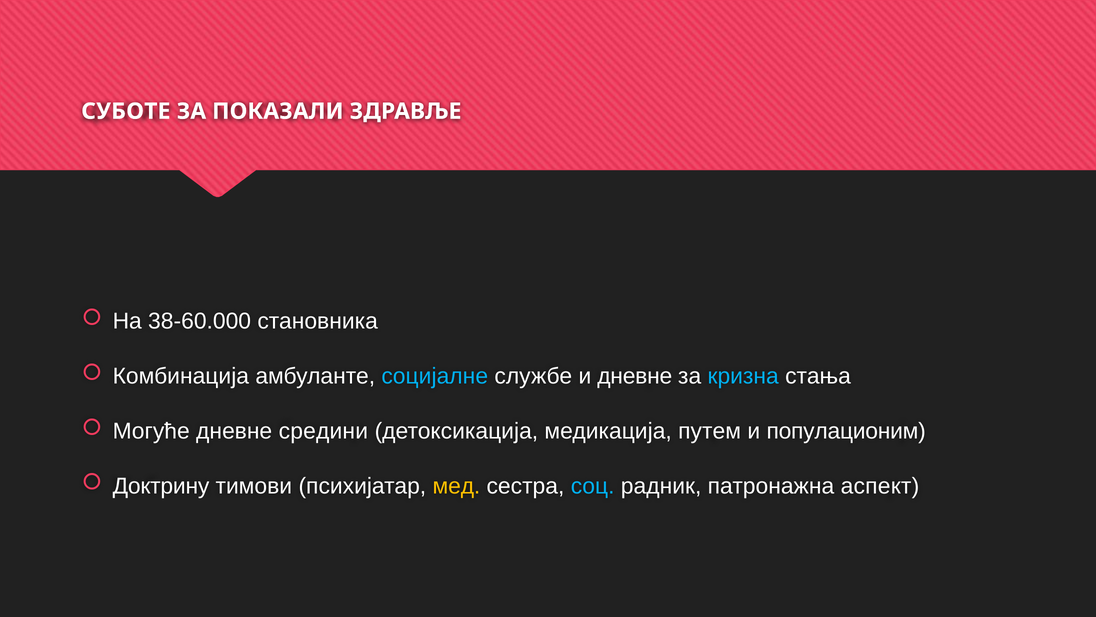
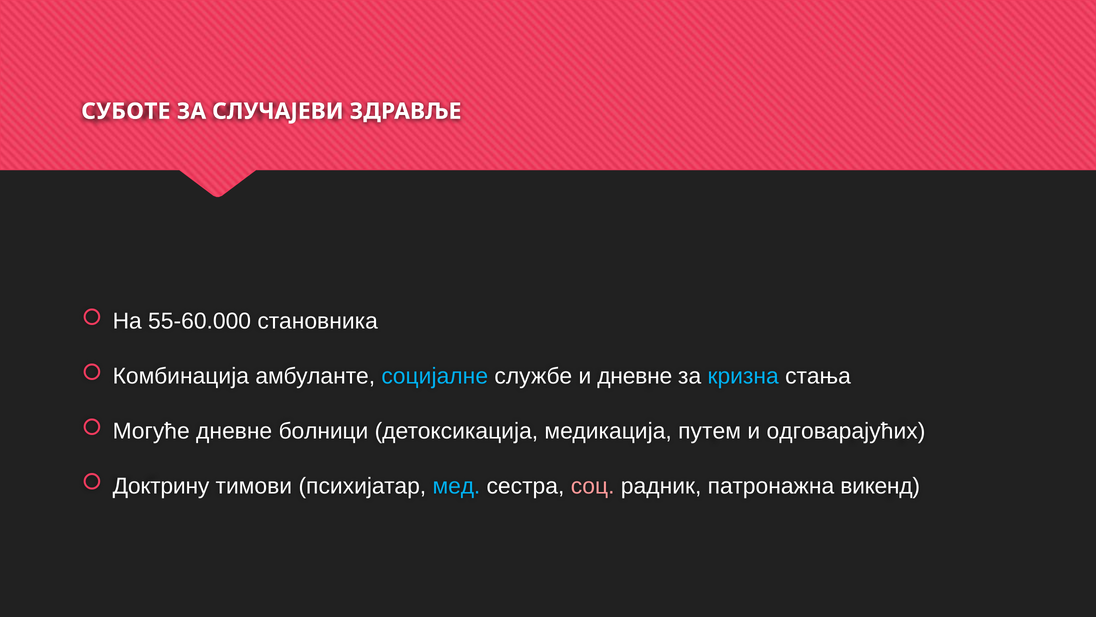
ПОКАЗАЛИ: ПОКАЗАЛИ -> СЛУЧАЈЕВИ (278, 111)
38-60.000: 38-60.000 -> 55-60.000 (200, 321)
средини: средини -> болници (323, 431)
популационим: популационим -> одговарајућих (846, 431)
мед colour: yellow -> light blue (456, 486)
соц colour: light blue -> pink (593, 486)
аспект: аспект -> викенд (880, 486)
